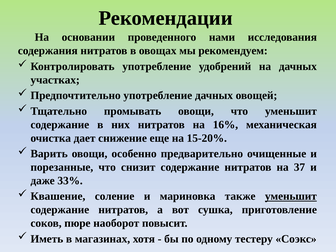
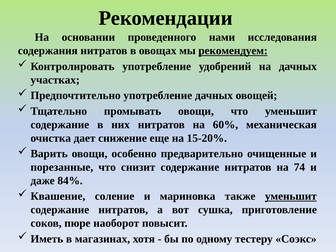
рекомендуем underline: none -> present (233, 51)
16%: 16% -> 60% (225, 125)
37: 37 -> 74 (299, 167)
33%: 33% -> 84% (70, 181)
